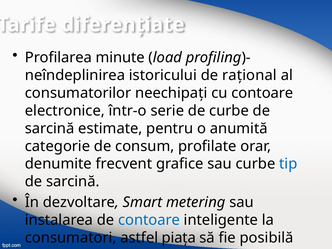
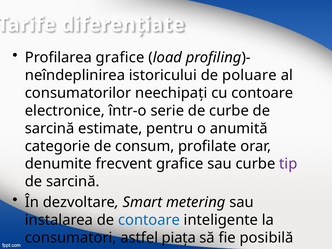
Profilarea minute: minute -> grafice (120, 58)
raţional: raţional -> poluare (249, 75)
tip colour: blue -> purple (288, 164)
